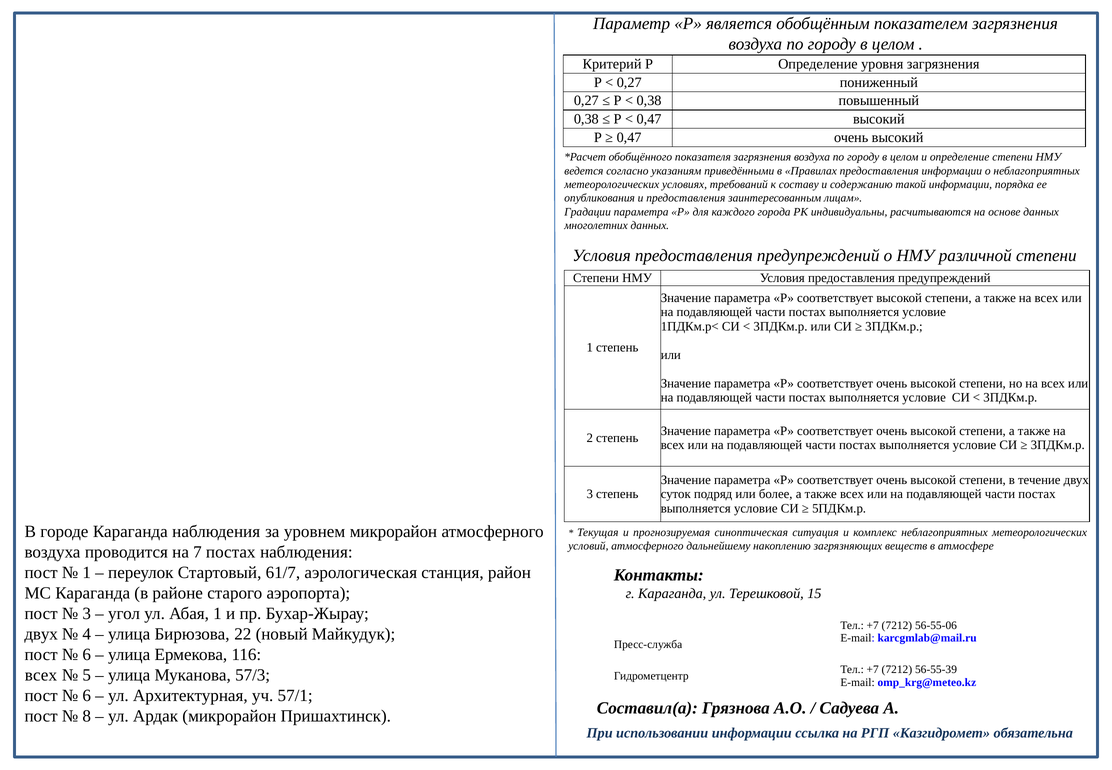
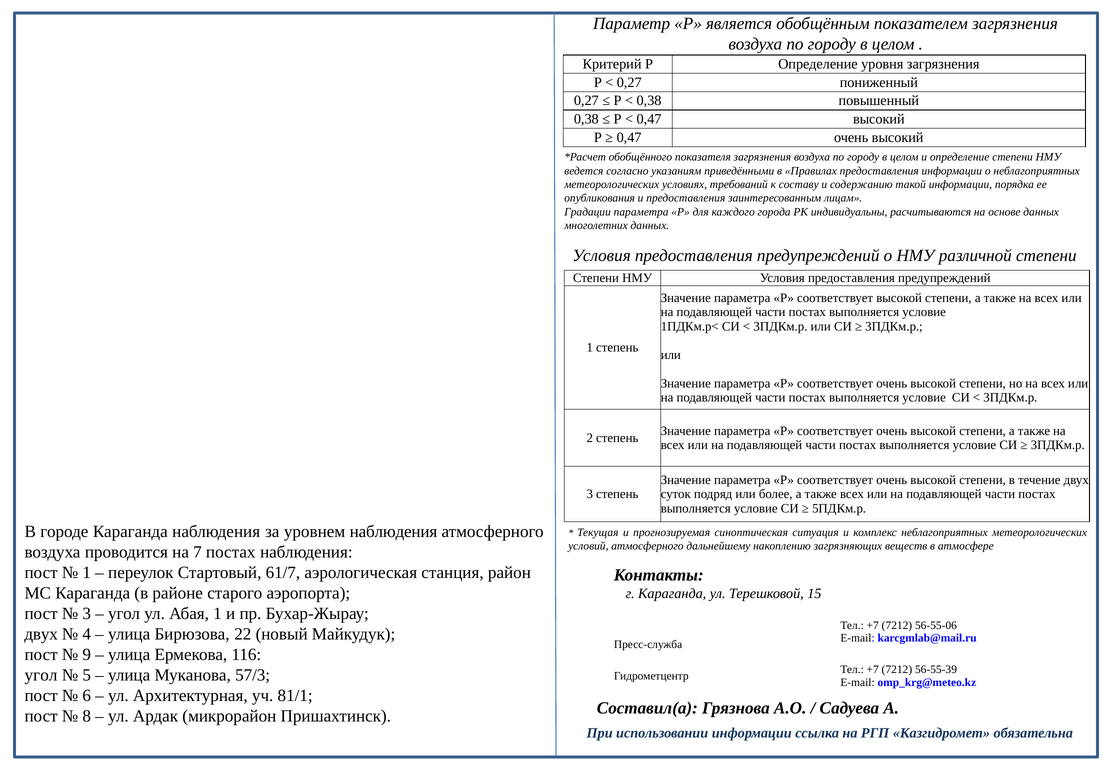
уровнем микрорайон: микрорайон -> наблюдения (393, 531)
6: 6 -> 9 (87, 655)
всех: всех -> угол (41, 675)
57/1: 57/1 -> 81/1 (295, 696)
